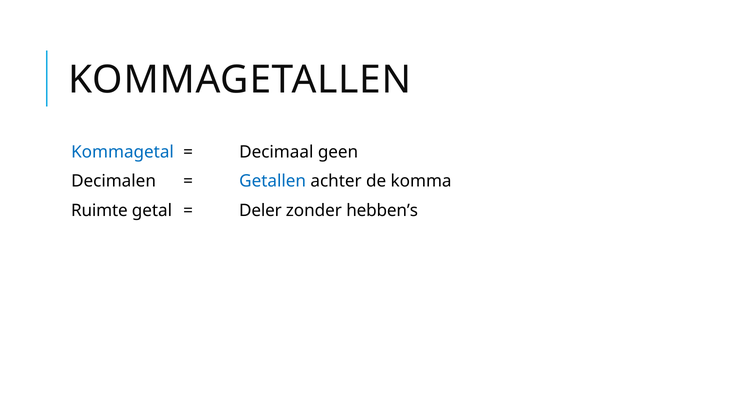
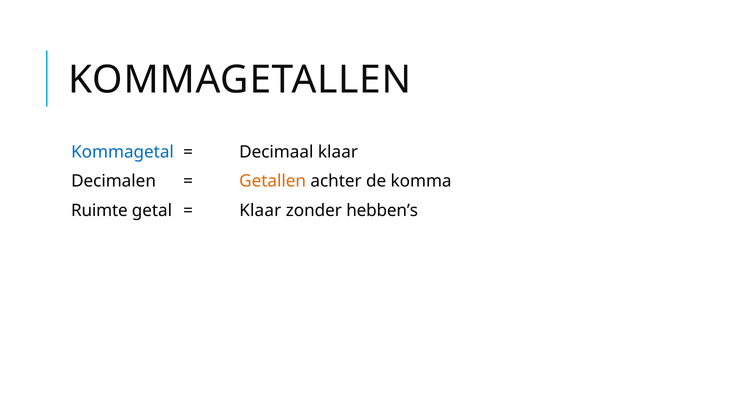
Decimaal geen: geen -> klaar (338, 152)
Getallen colour: blue -> orange (273, 181)
Deler: Deler -> Klaar (260, 211)
